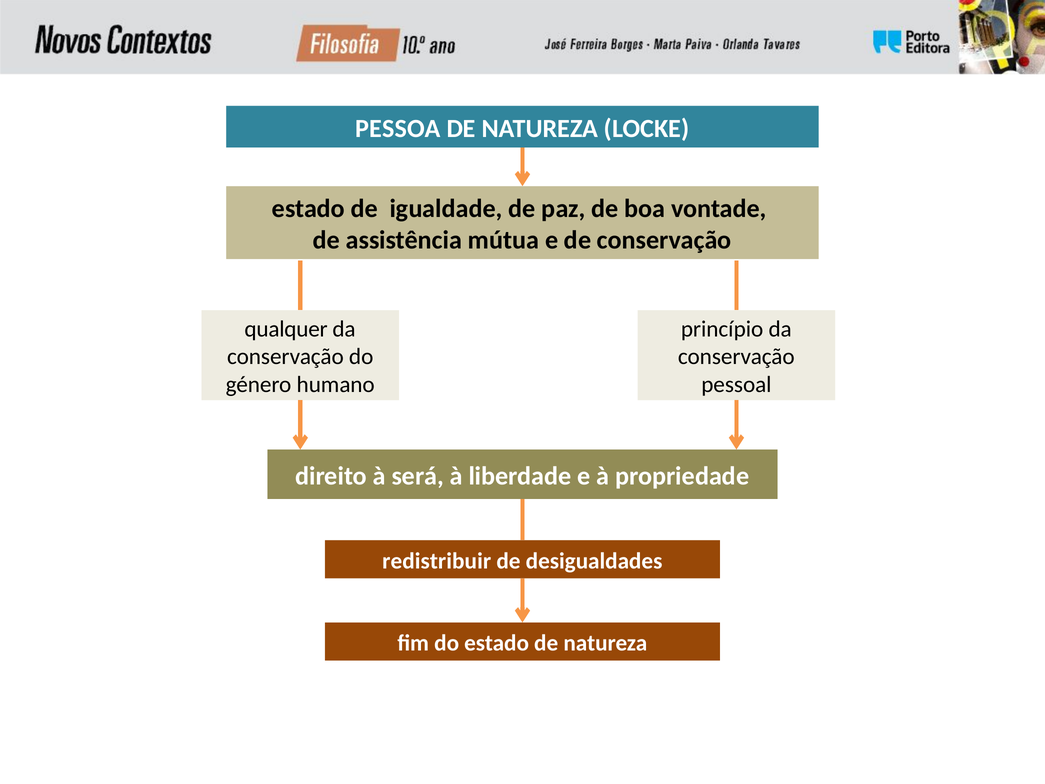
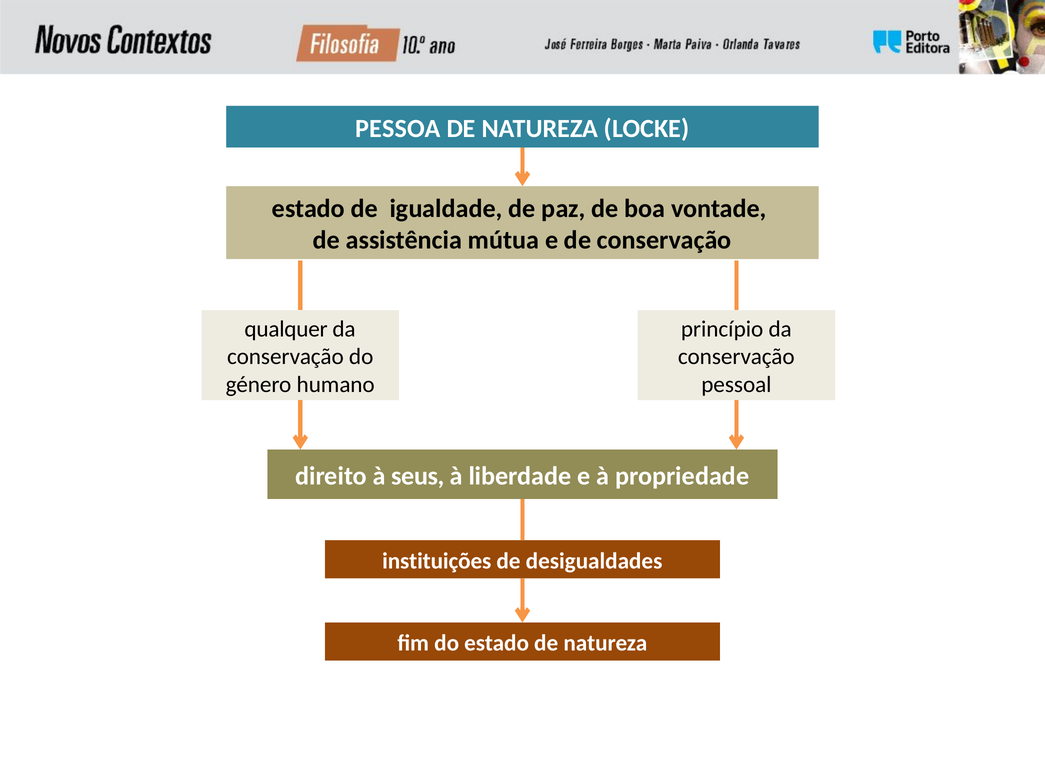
será: será -> seus (418, 476)
redistribuir: redistribuir -> instituições (437, 561)
